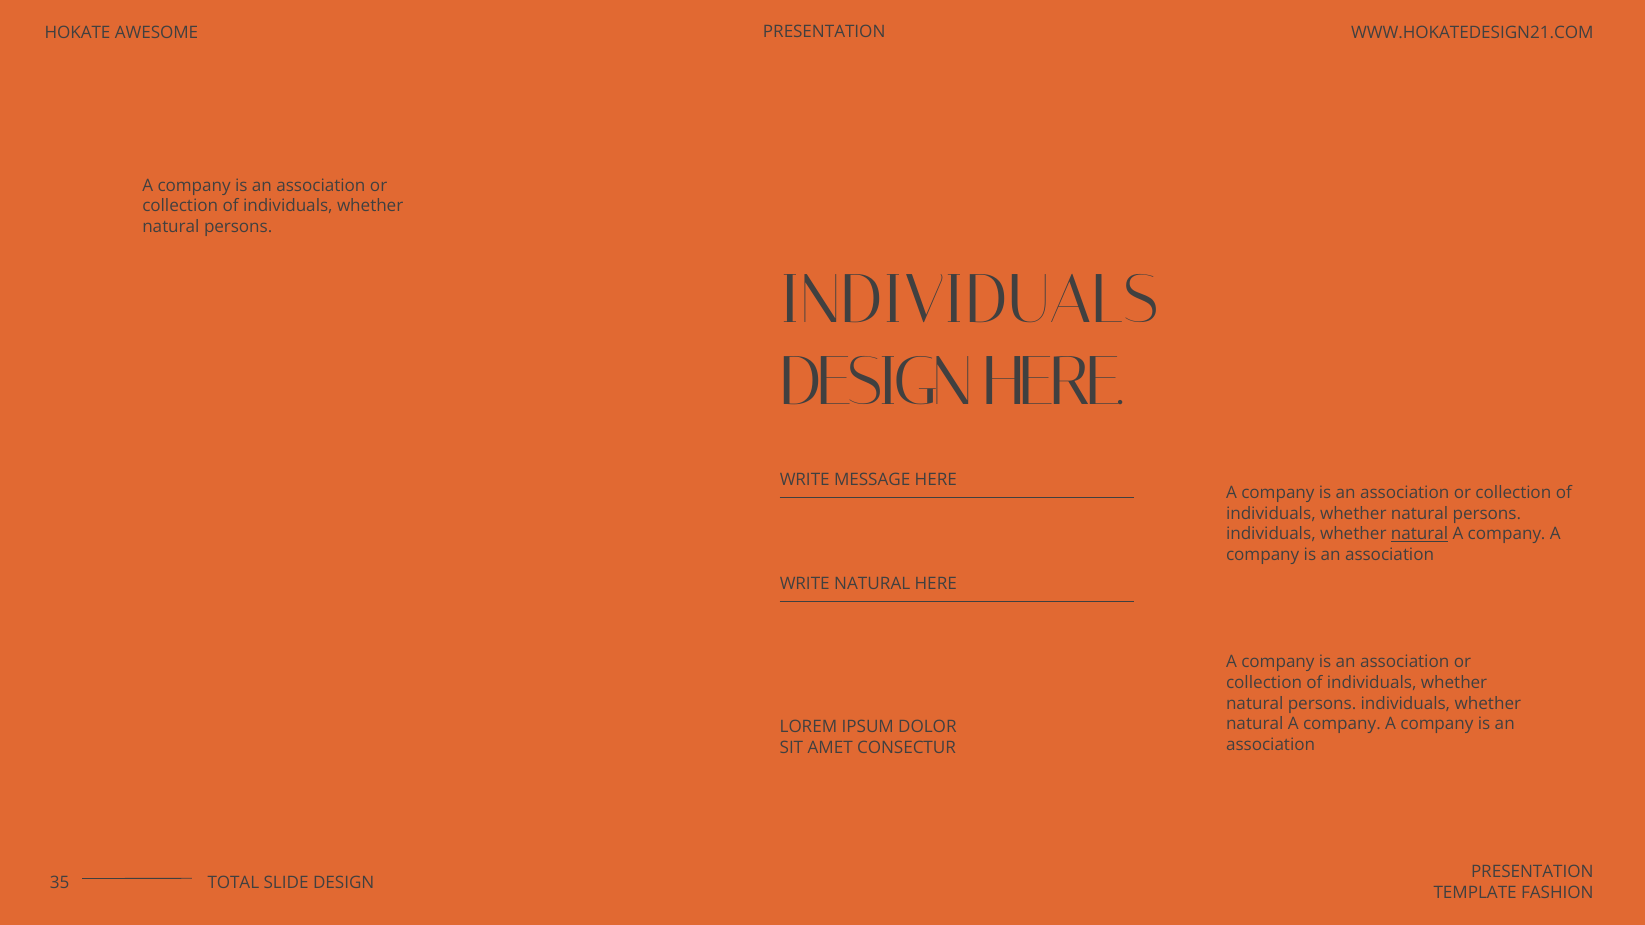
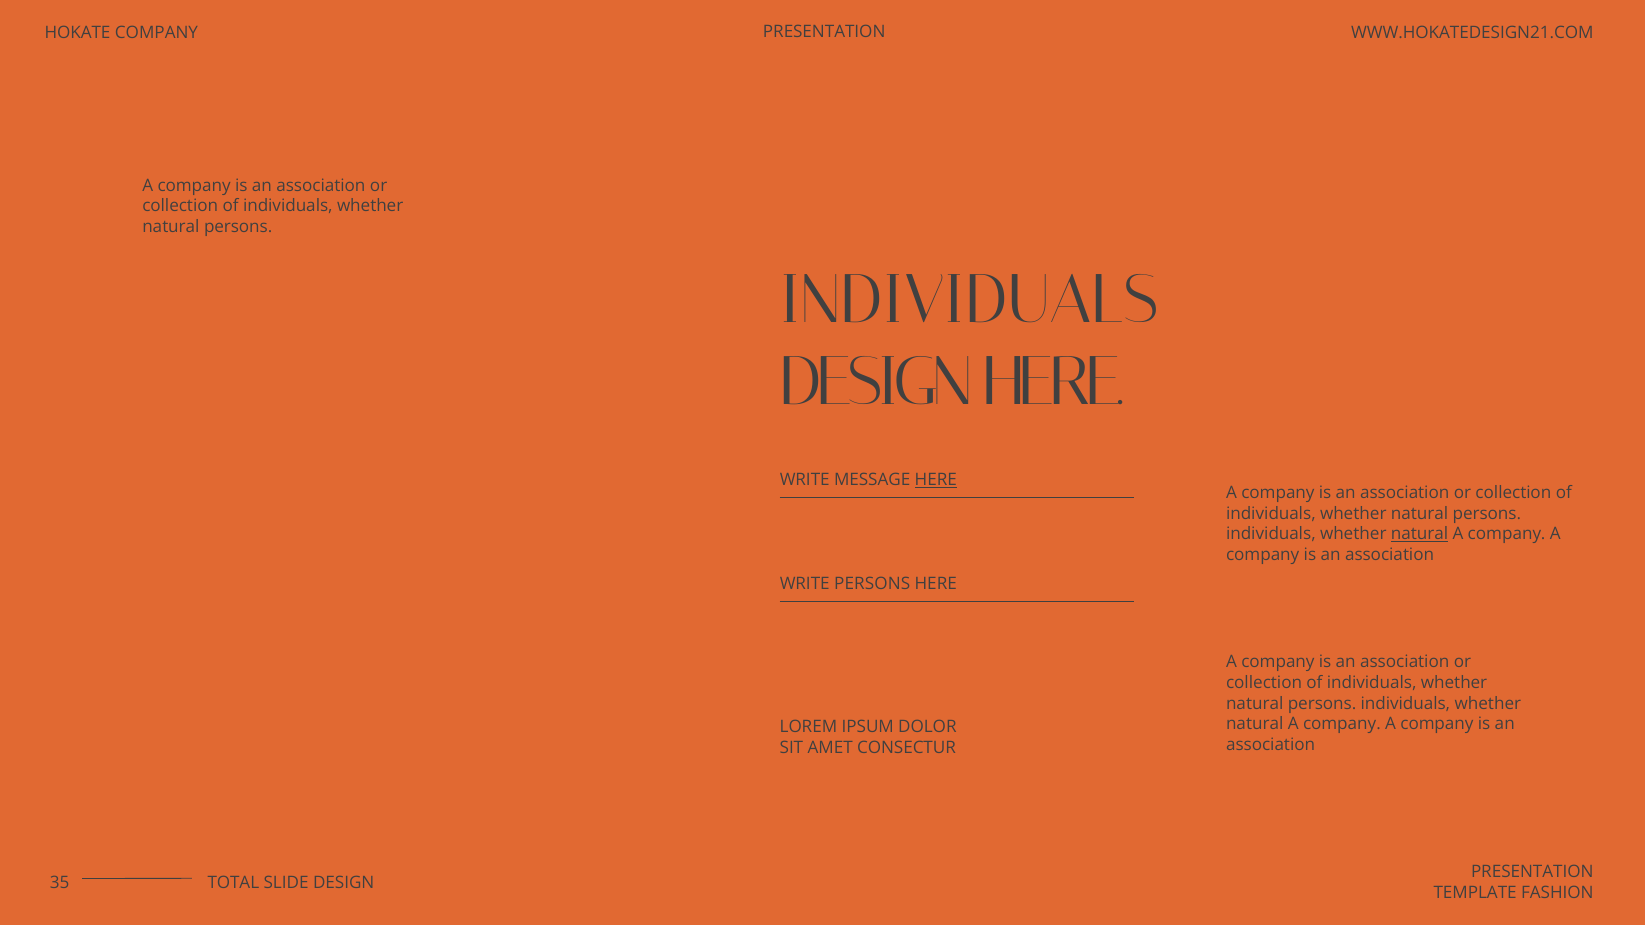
HOKATE AWESOME: AWESOME -> COMPANY (157, 33)
HERE underline: none -> present (936, 480)
WRITE NATURAL: NATURAL -> PERSONS (872, 584)
